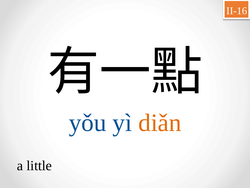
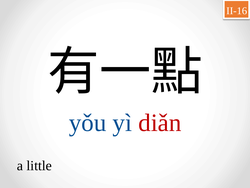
diǎn colour: orange -> red (160, 123)
